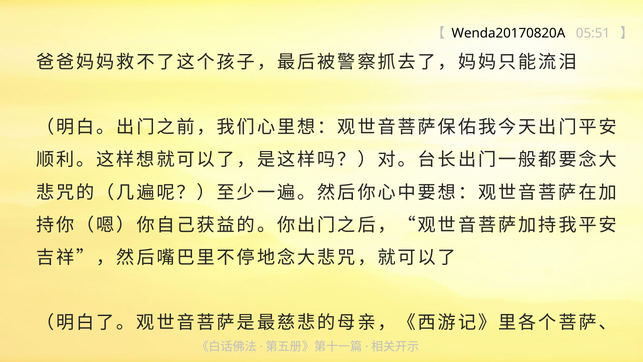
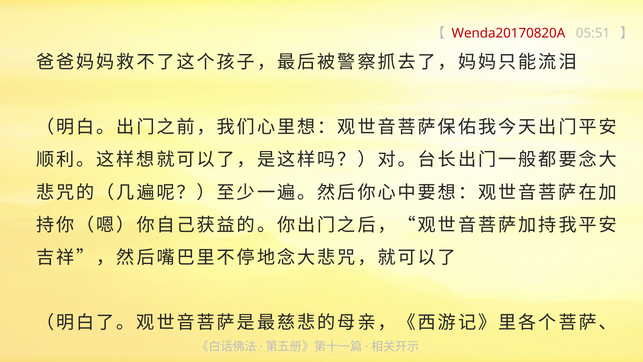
Wenda20170820A colour: black -> red (508, 33)
